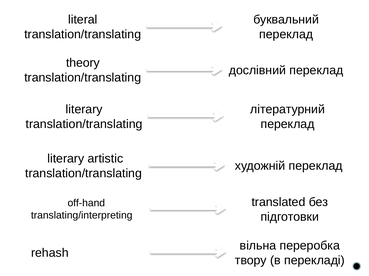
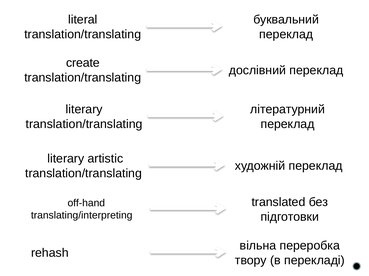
theory: theory -> create (83, 63)
